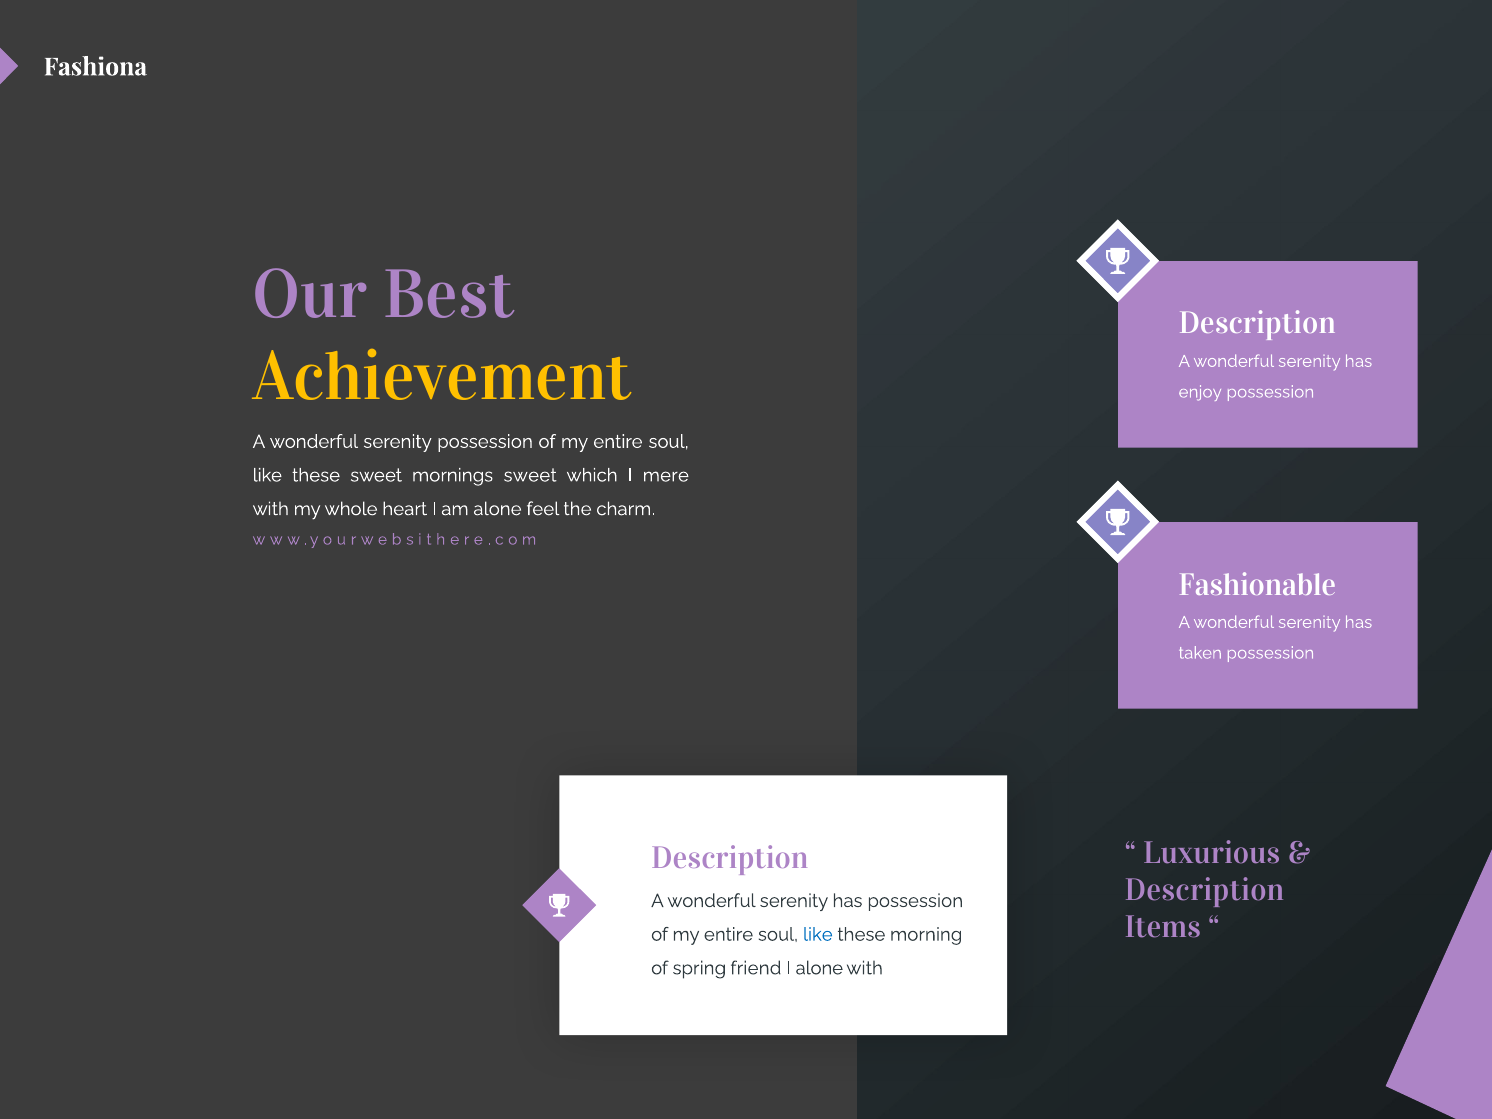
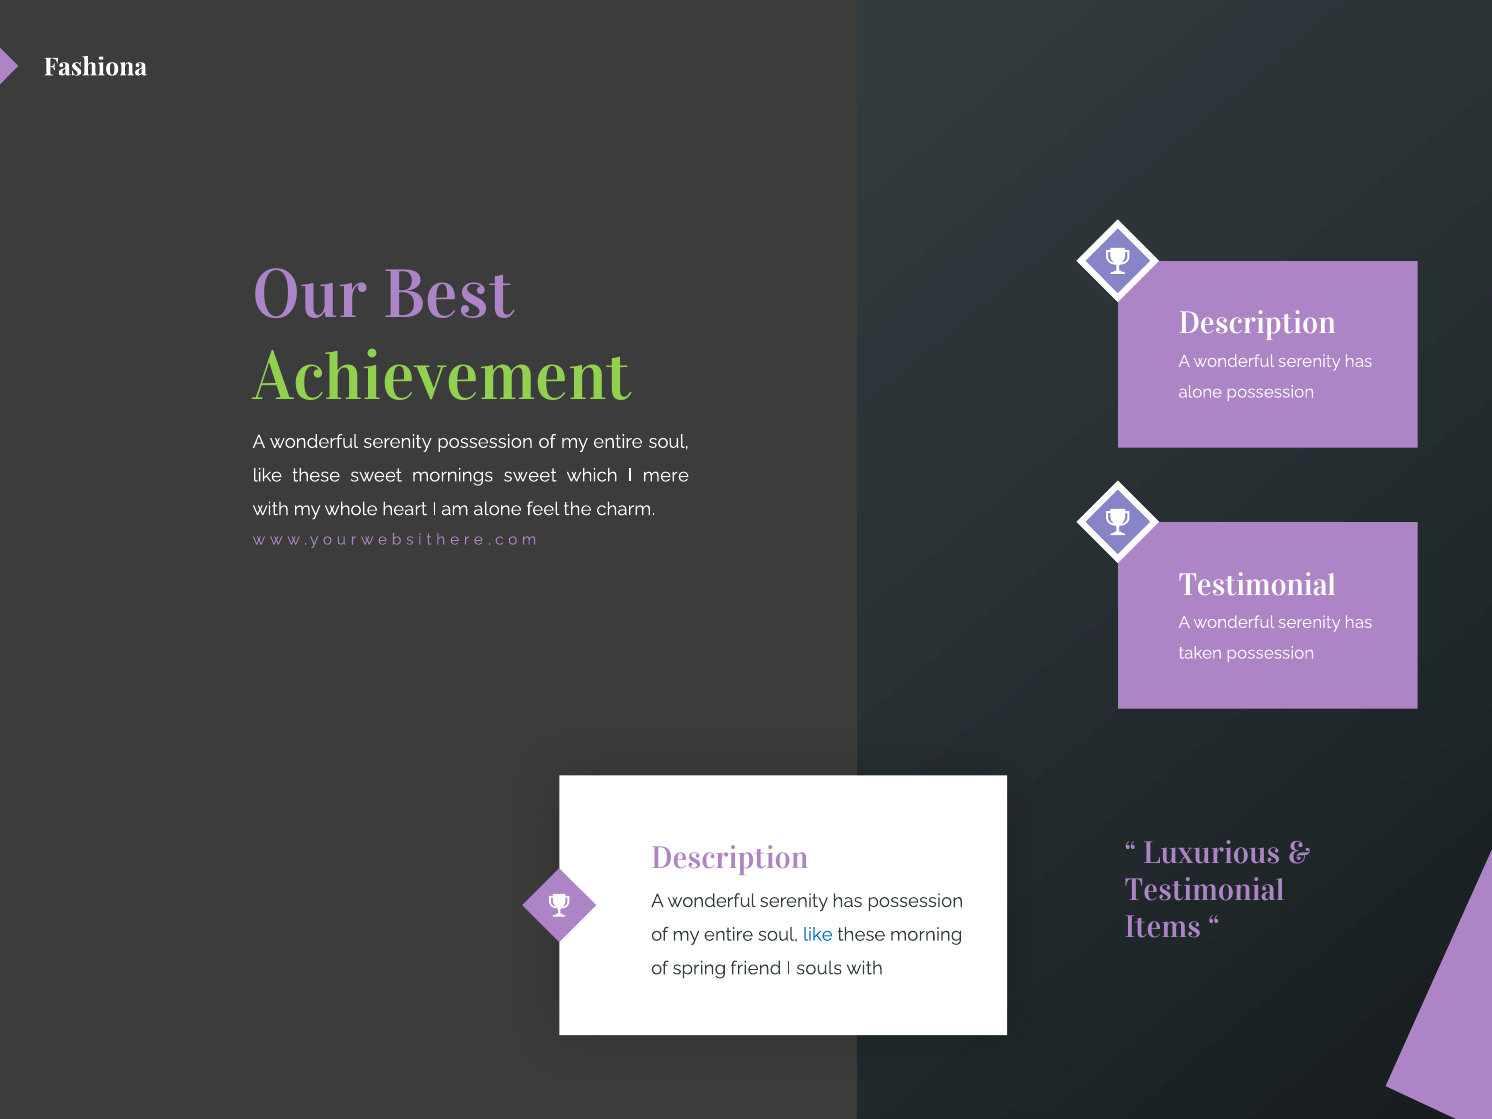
Achievement colour: yellow -> light green (442, 377)
enjoy: enjoy -> alone (1200, 392)
Fashionable: Fashionable -> Testimonial (1257, 585)
Description: Description -> Testimonial (1205, 890)
I alone: alone -> souls (819, 968)
